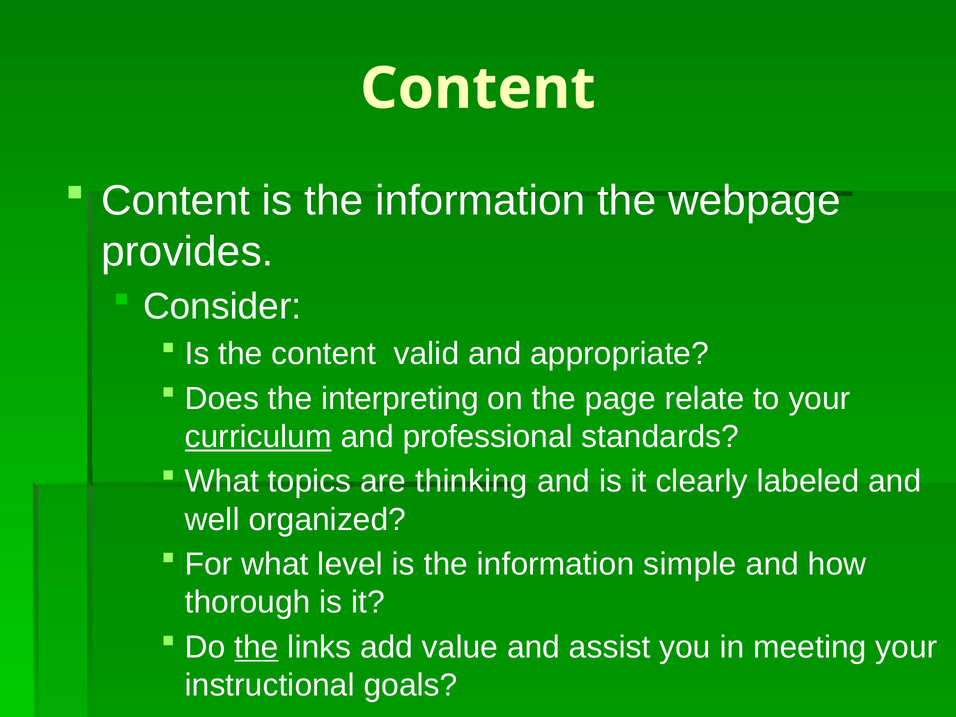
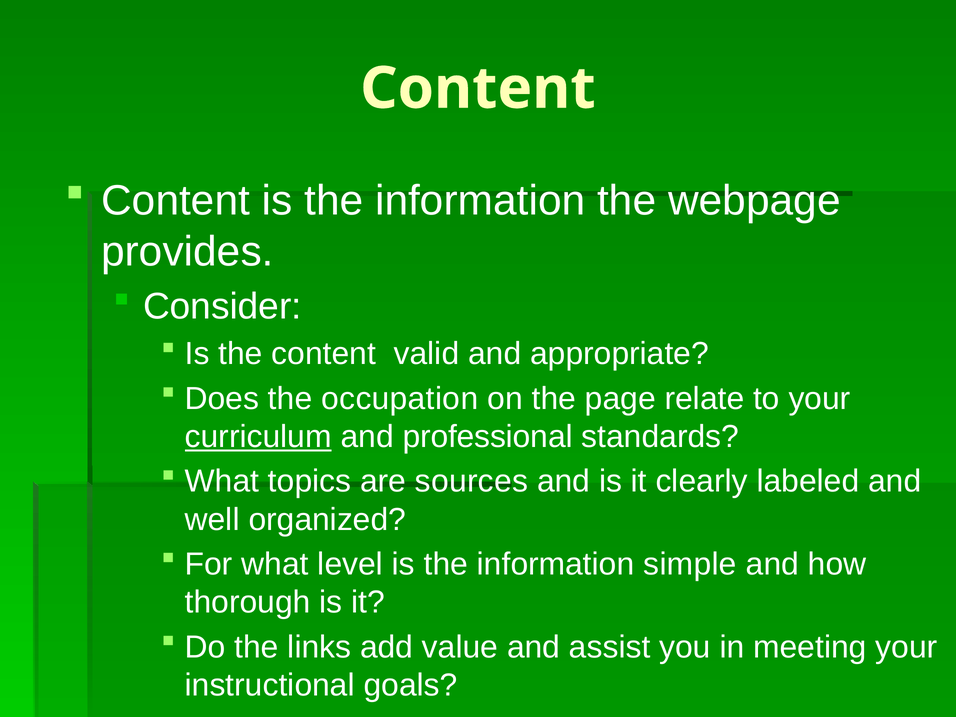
interpreting: interpreting -> occupation (400, 398)
thinking: thinking -> sources (471, 481)
the underline: present -> none (257, 647)
